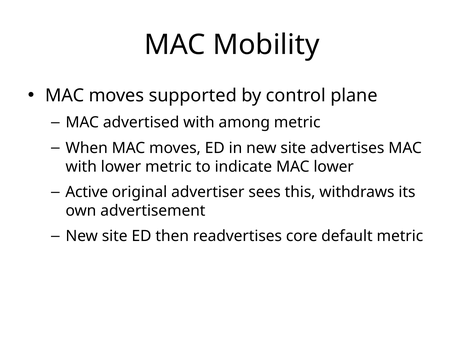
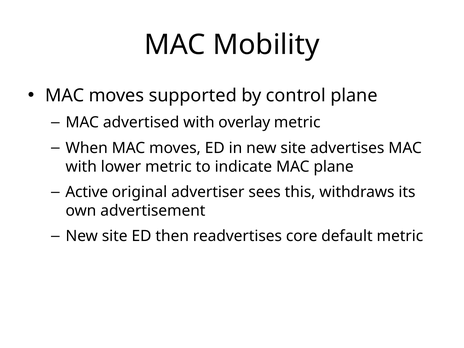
among: among -> overlay (244, 123)
MAC lower: lower -> plane (334, 167)
